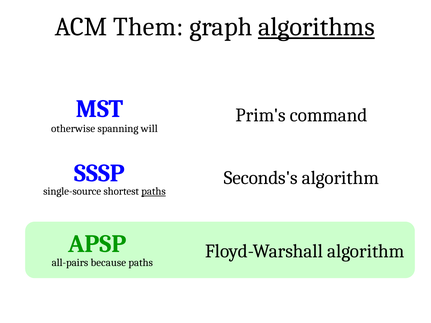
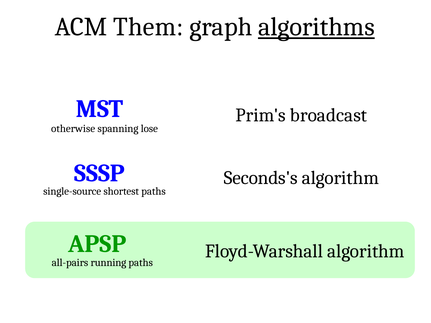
command: command -> broadcast (329, 115)
will: will -> lose (149, 129)
paths underline: present -> none (153, 191)
because: because -> running (108, 263)
